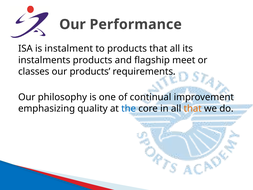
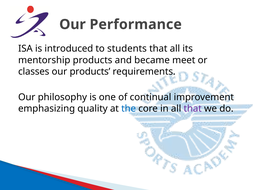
instalment: instalment -> introduced (69, 49)
to products: products -> students (127, 49)
instalments: instalments -> mentorship (44, 60)
flagship: flagship -> became (152, 60)
that colour: orange -> purple (193, 108)
